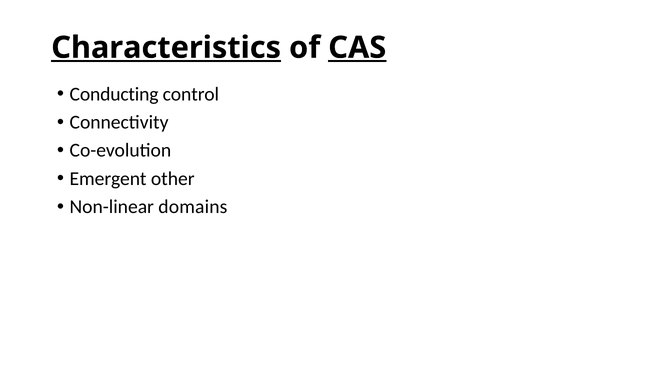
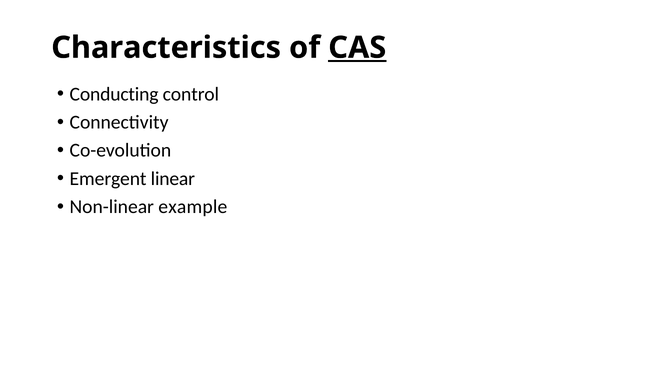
Characteristics underline: present -> none (166, 48)
other: other -> linear (173, 179)
domains: domains -> example (193, 207)
